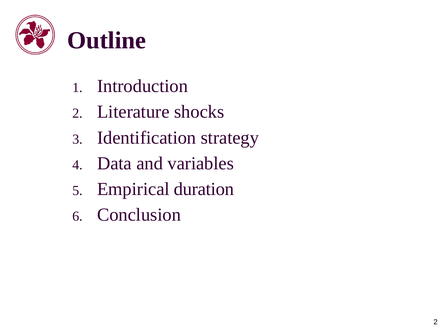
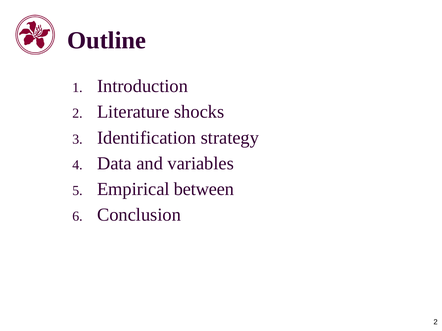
duration: duration -> between (204, 189)
